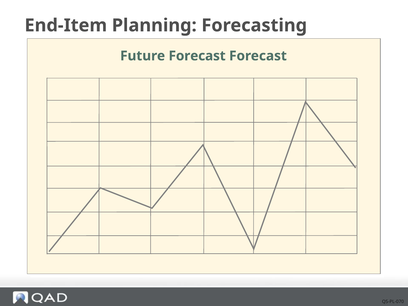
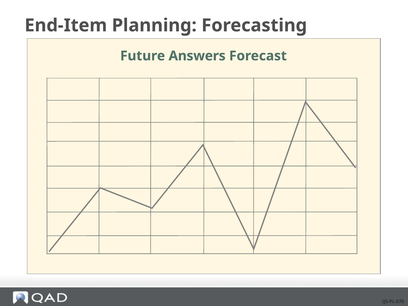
Future Forecast: Forecast -> Answers (197, 56)
